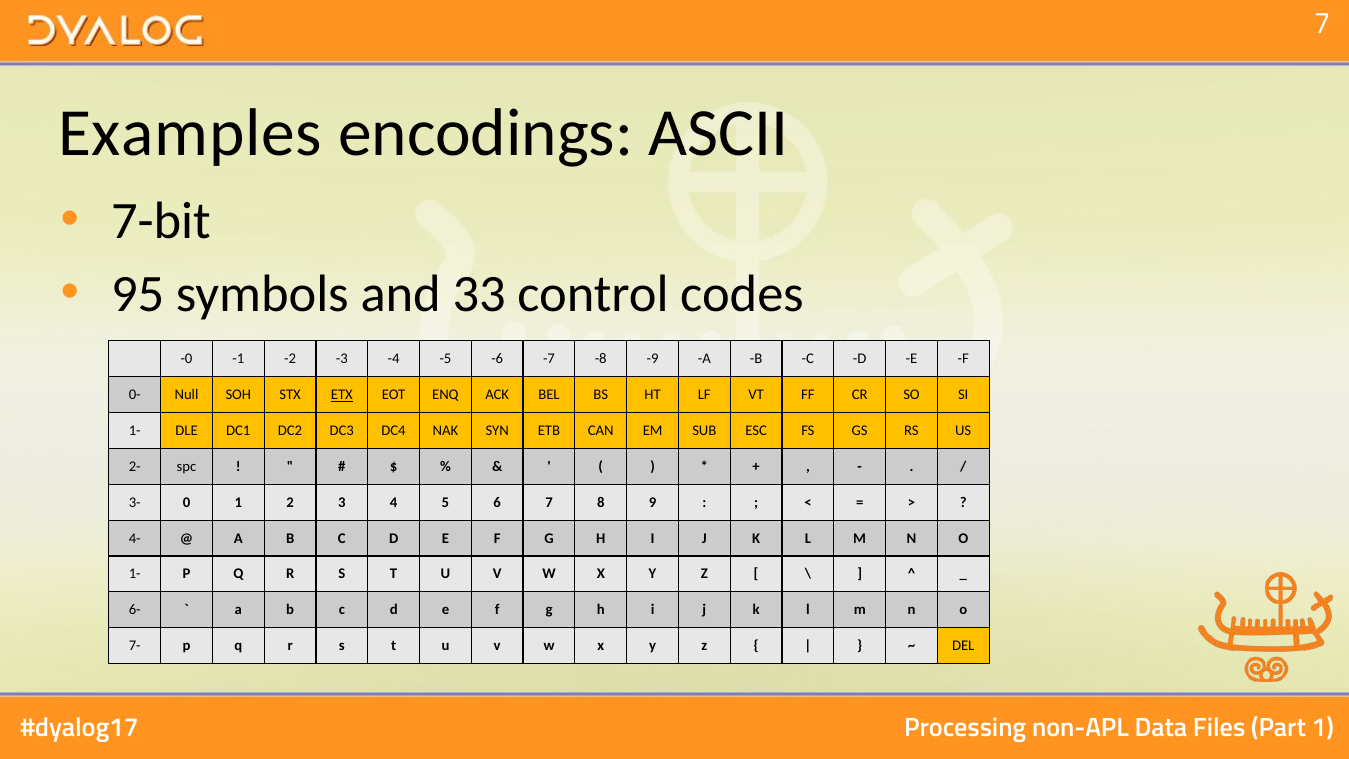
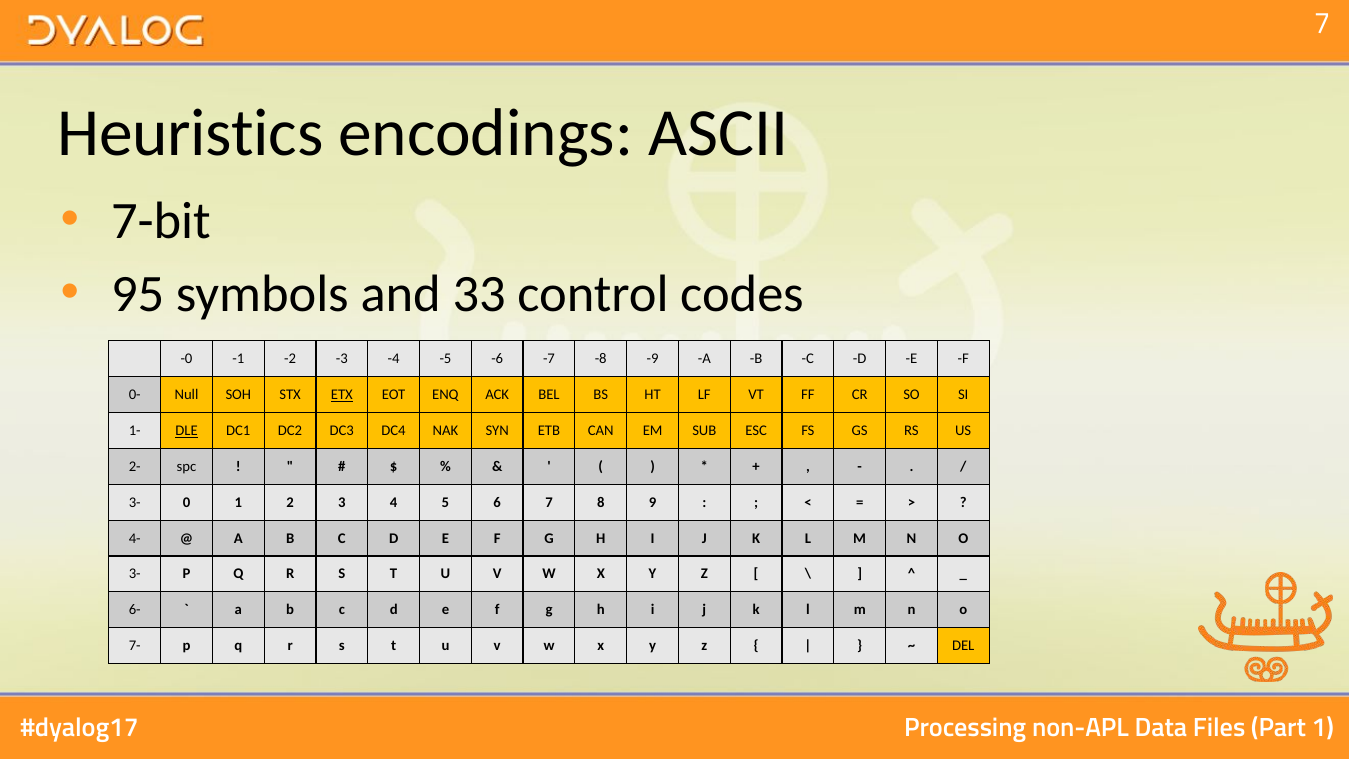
Examples: Examples -> Heuristics (191, 133)
DLE underline: none -> present (187, 431)
1-: 1- -> 3- (135, 574)
